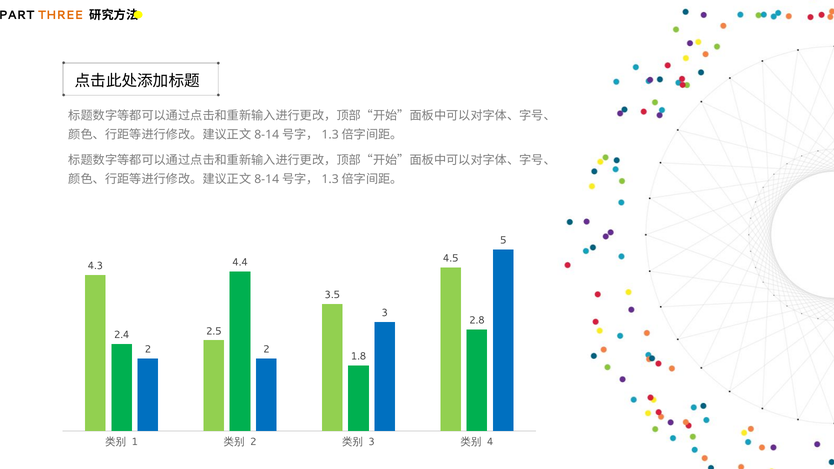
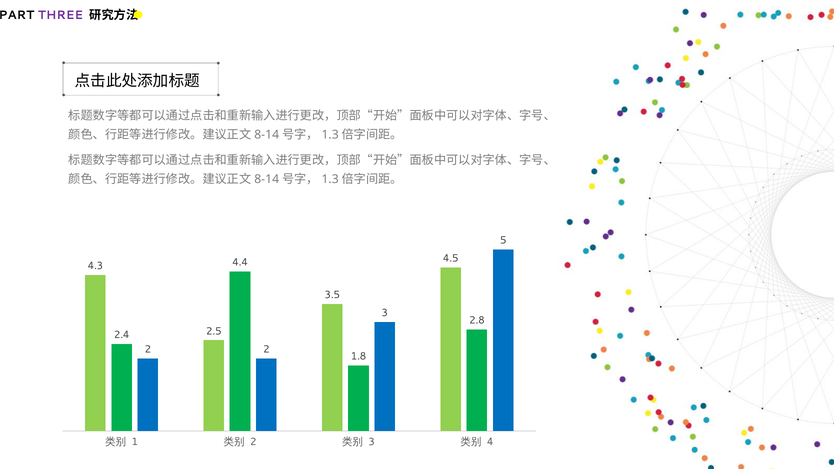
THREE colour: orange -> purple (60, 15)
